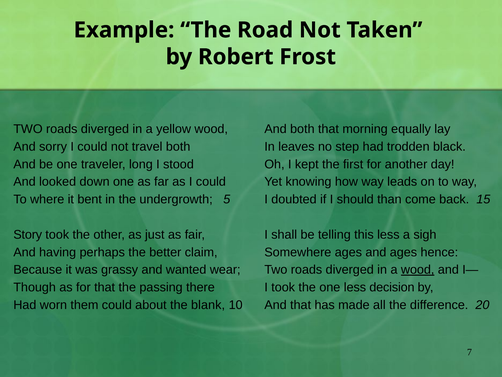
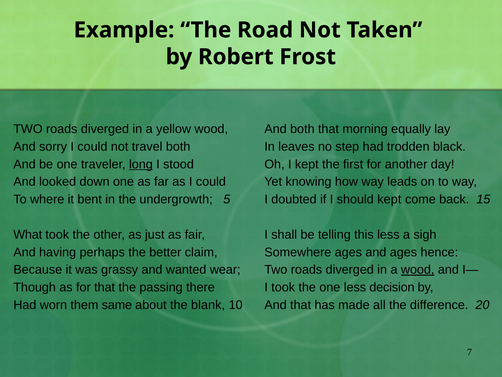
long underline: none -> present (141, 164)
should than: than -> kept (389, 199)
Story: Story -> What (28, 234)
them could: could -> same (117, 305)
